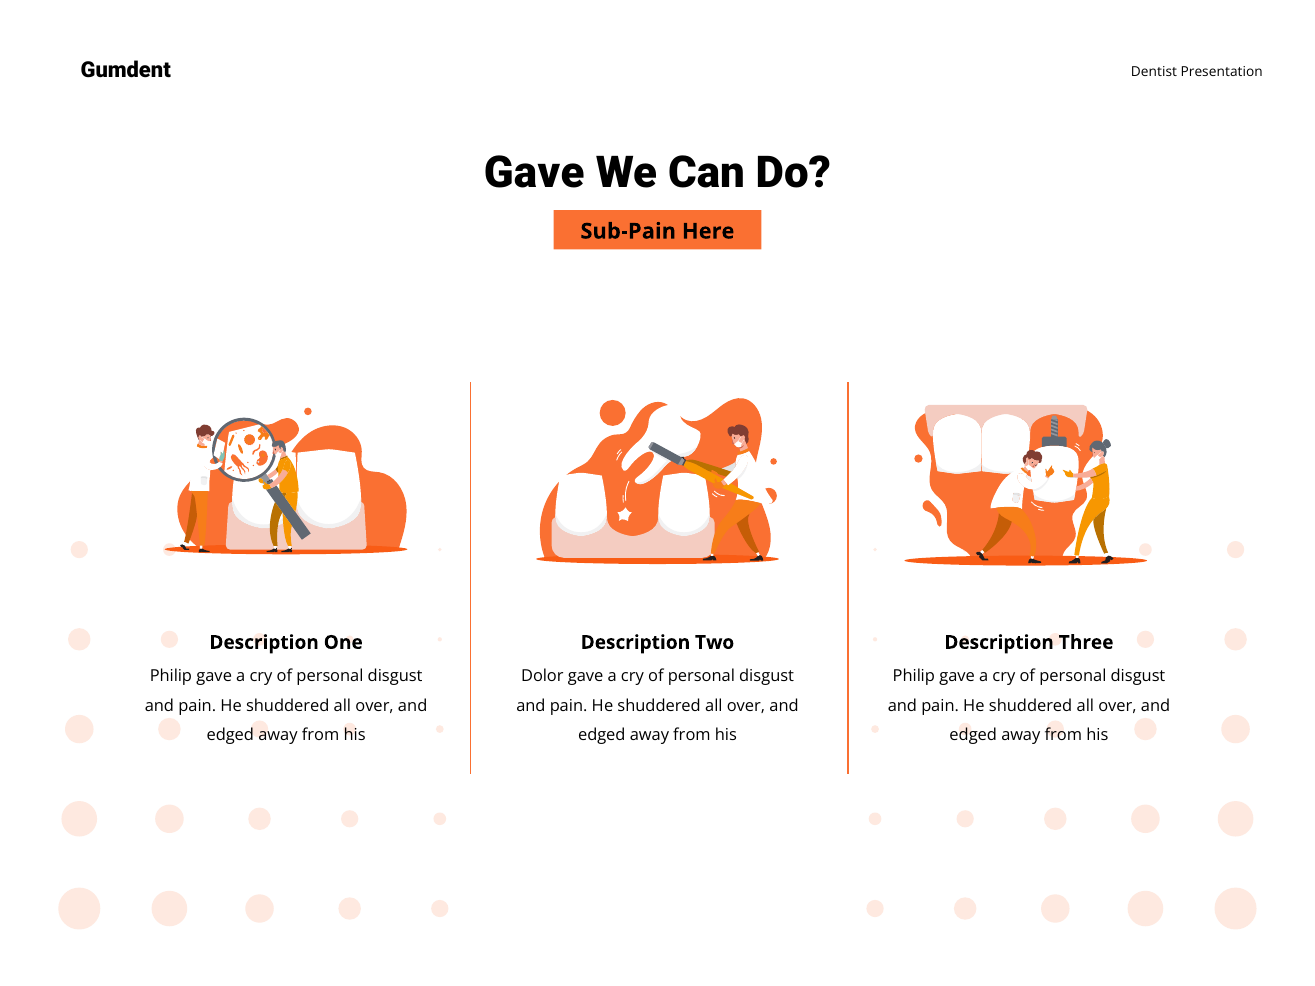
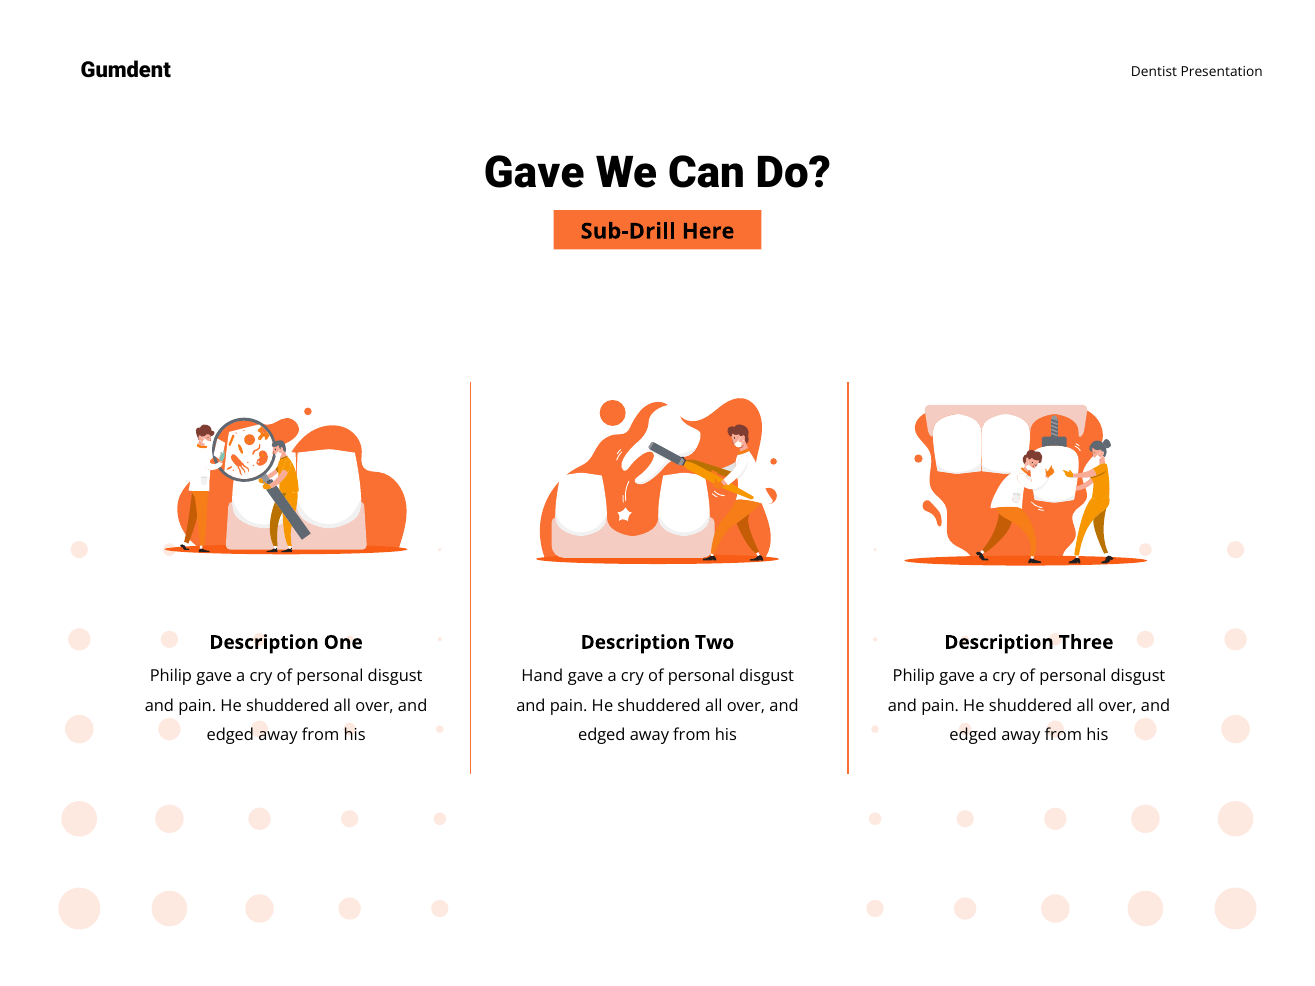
Sub-Pain: Sub-Pain -> Sub-Drill (628, 231)
Dolor: Dolor -> Hand (542, 676)
